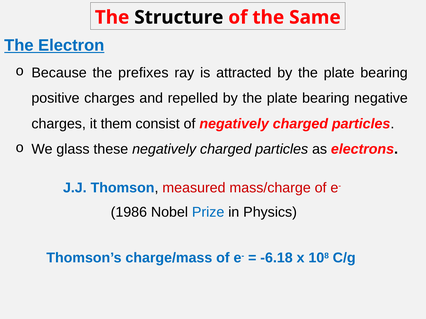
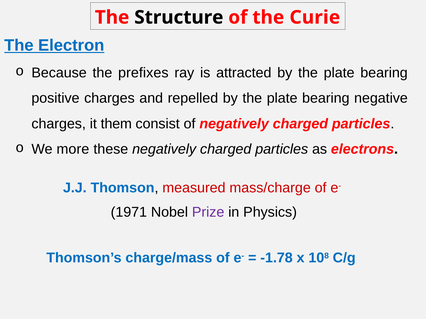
Same: Same -> Curie (315, 17)
glass: glass -> more (73, 150)
1986: 1986 -> 1971 (129, 212)
Prize colour: blue -> purple (208, 212)
-6.18: -6.18 -> -1.78 (276, 258)
